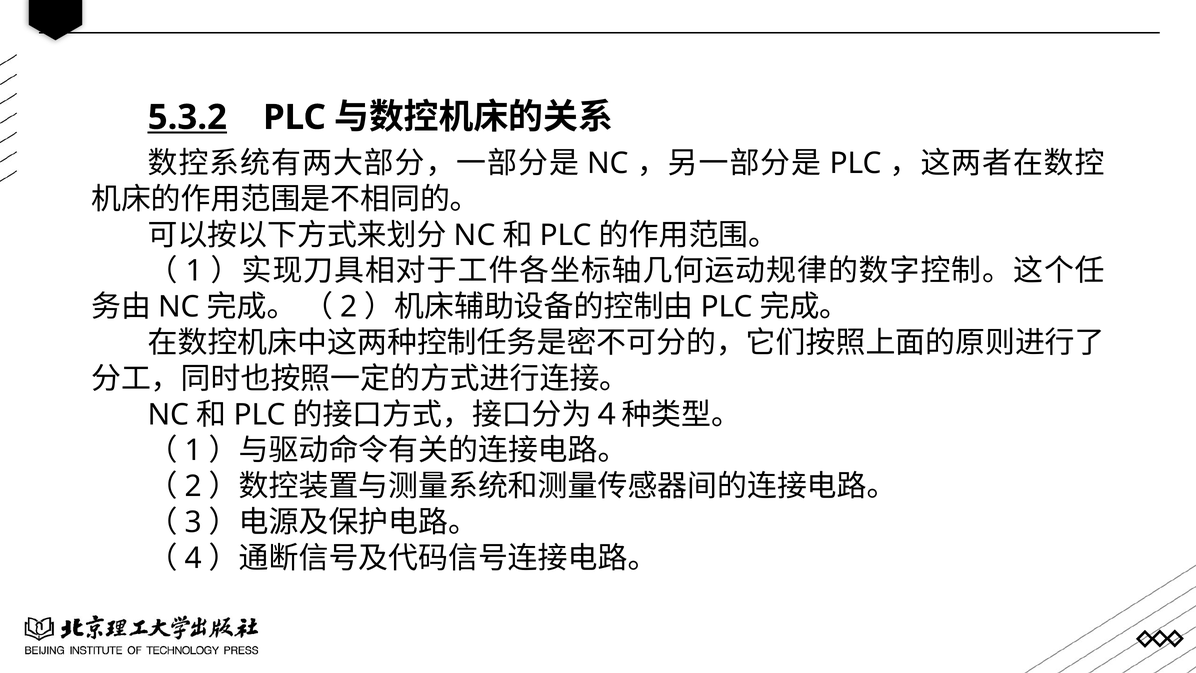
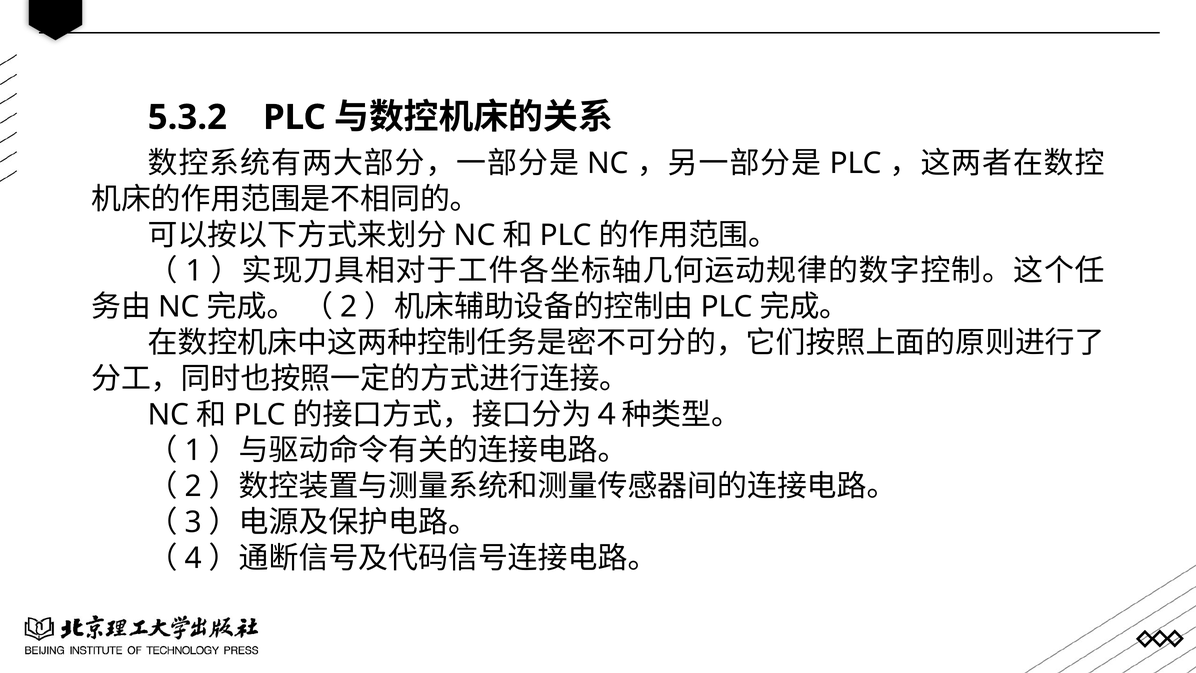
5.3.2 underline: present -> none (187, 117)
